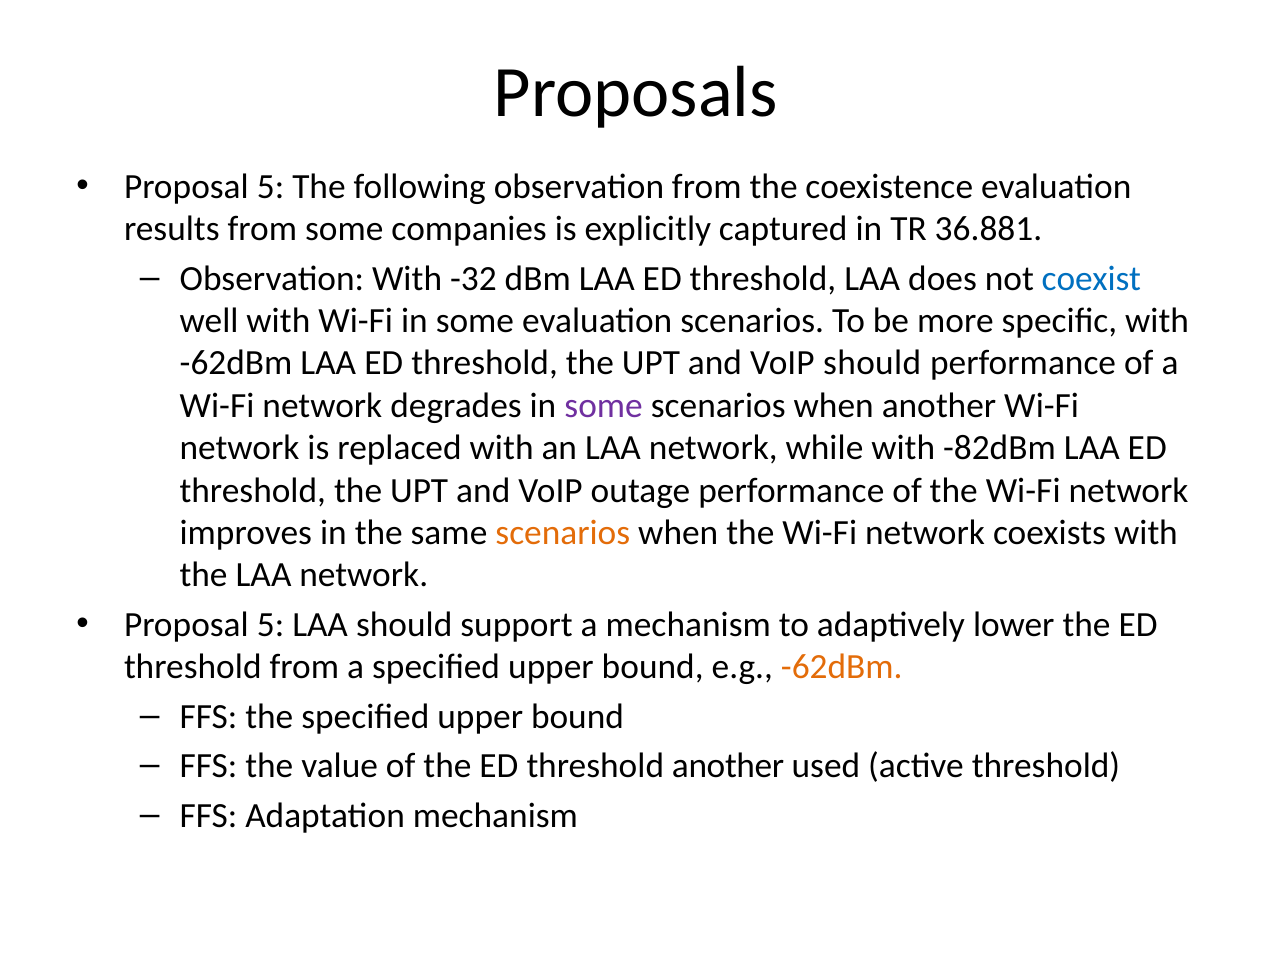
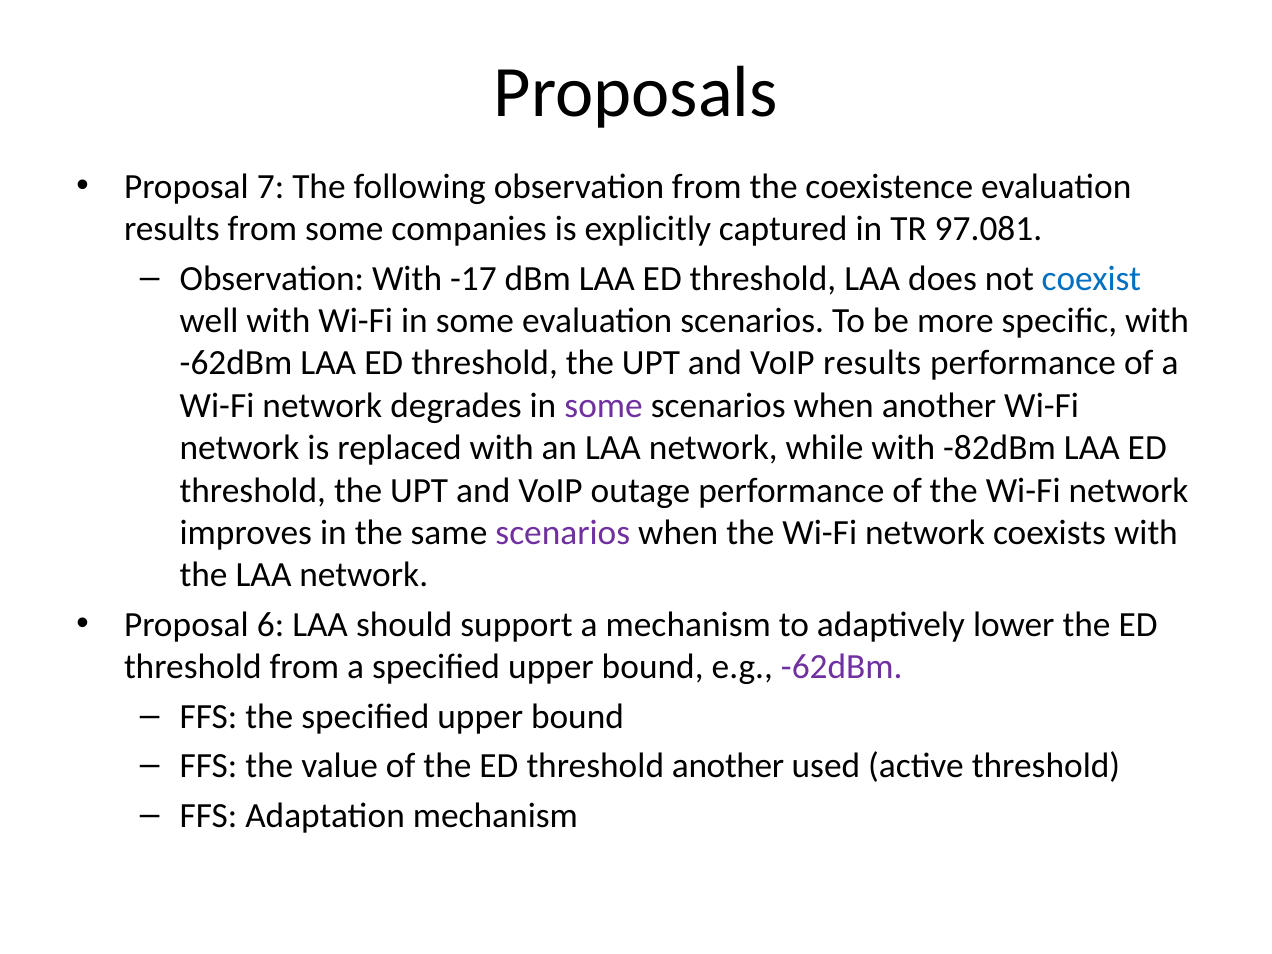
5: 5 -> 7 (271, 186)
36.881: 36.881 -> 97.081 (988, 229)
-32: -32 -> -17 (473, 278)
VoIP should: should -> results (872, 363)
scenarios colour: orange -> purple (563, 533)
5: 5 -> 6 (271, 625)
-62dBm colour: orange -> purple (842, 667)
